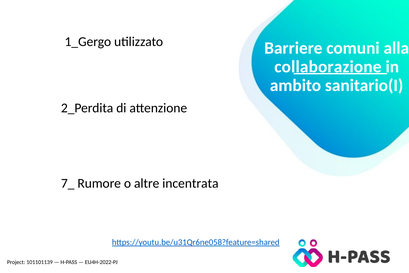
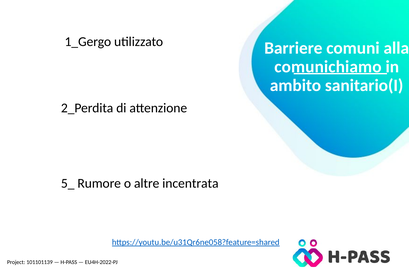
collaborazione: collaborazione -> comunichiamo (328, 67)
7_: 7_ -> 5_ (68, 183)
